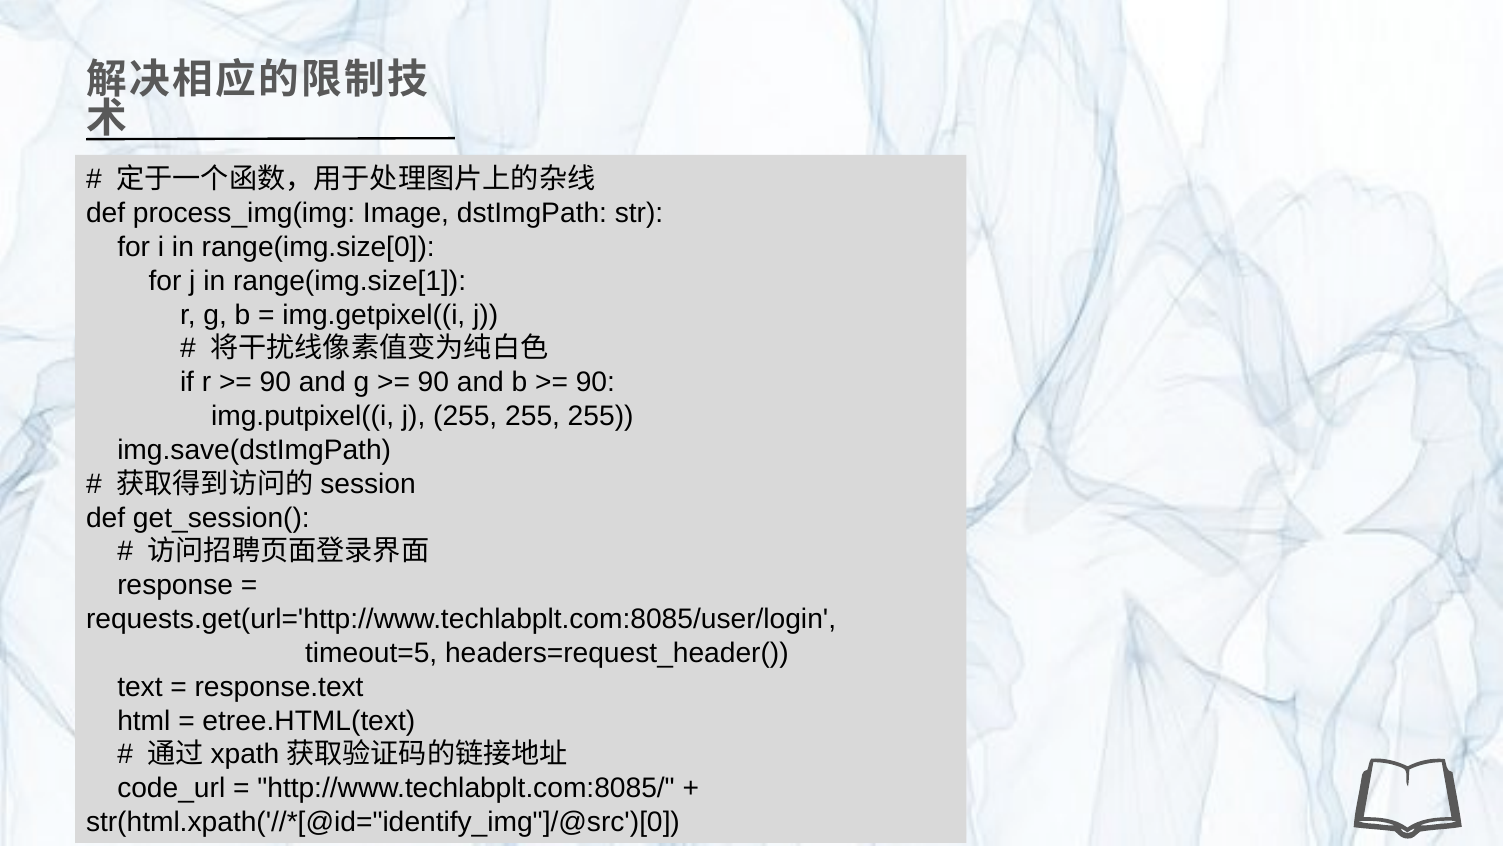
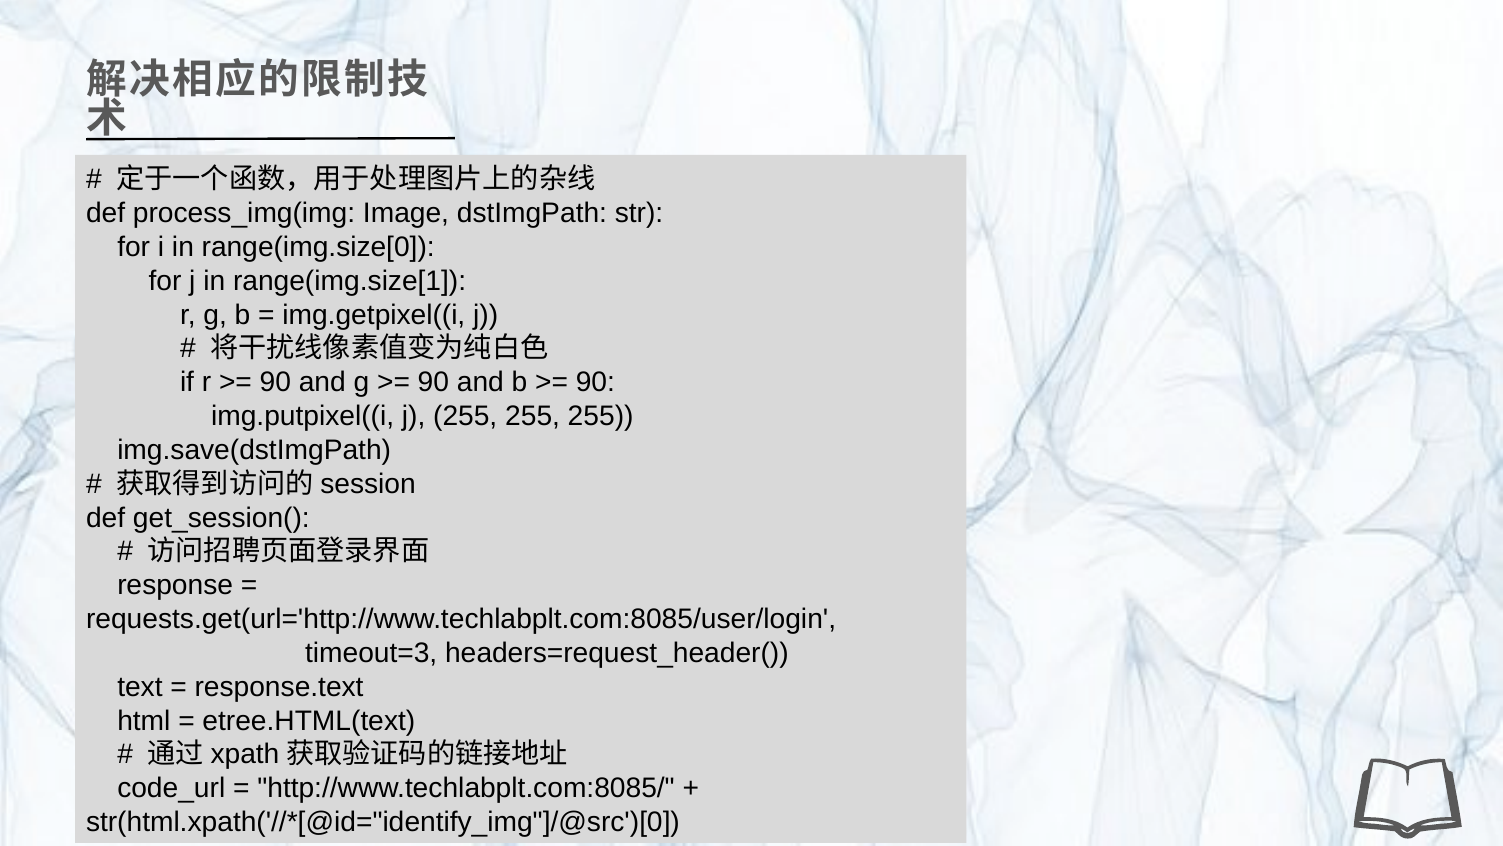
timeout=5: timeout=5 -> timeout=3 (371, 653)
